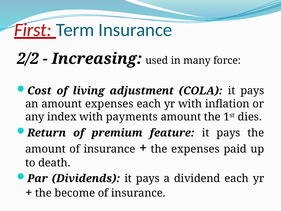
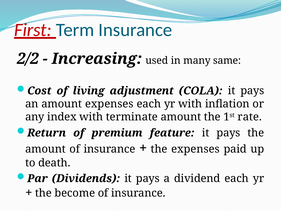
force: force -> same (227, 60)
payments: payments -> terminate (132, 117)
dies: dies -> rate (250, 117)
